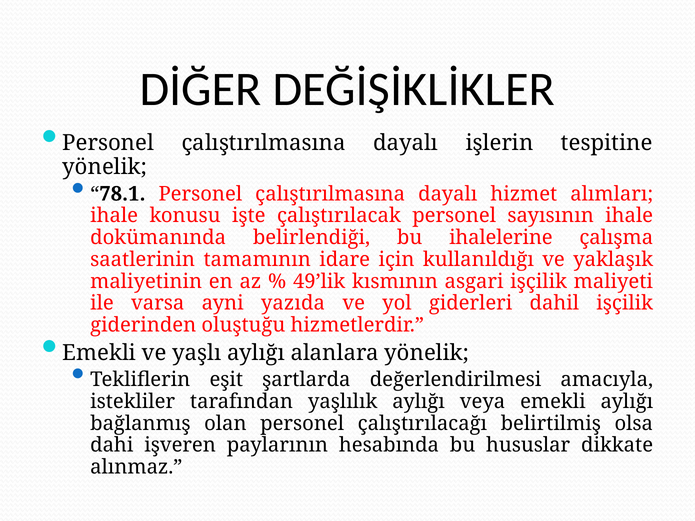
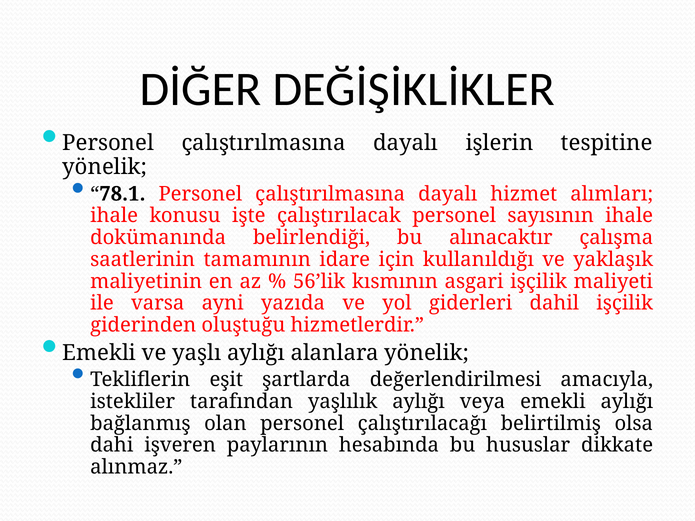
ihalelerine: ihalelerine -> alınacaktır (501, 238)
49’lik: 49’lik -> 56’lik (319, 282)
